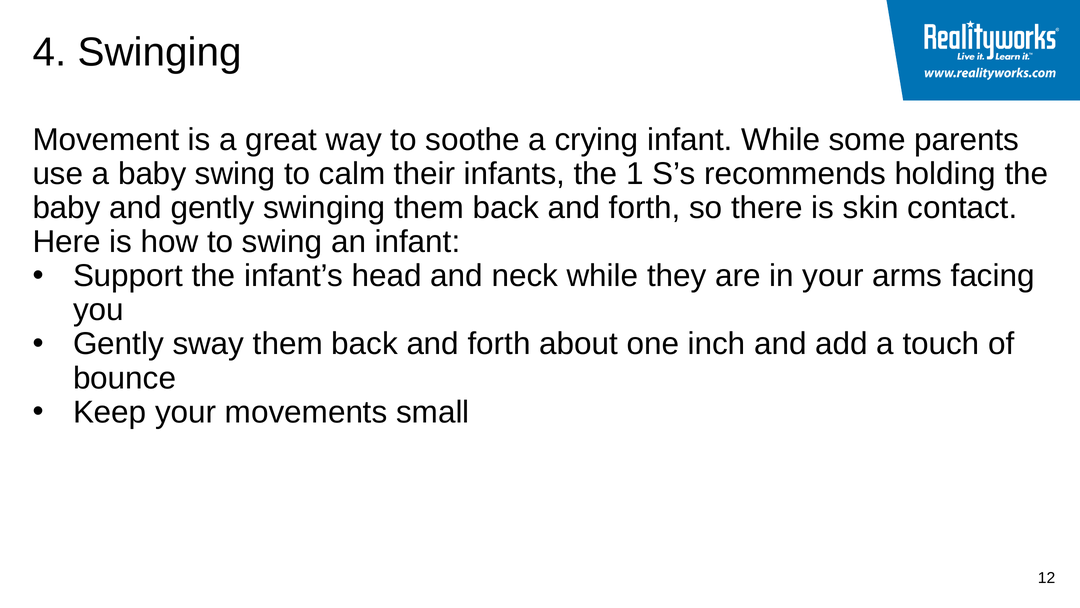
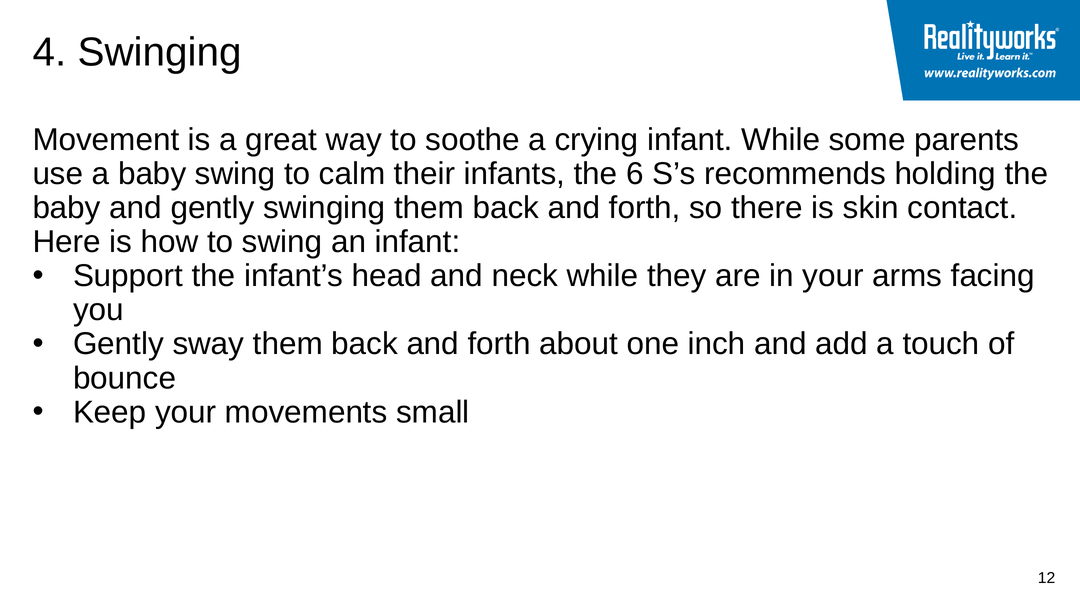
1: 1 -> 6 (635, 174)
